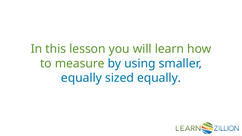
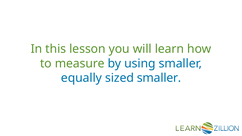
sized equally: equally -> smaller (159, 78)
